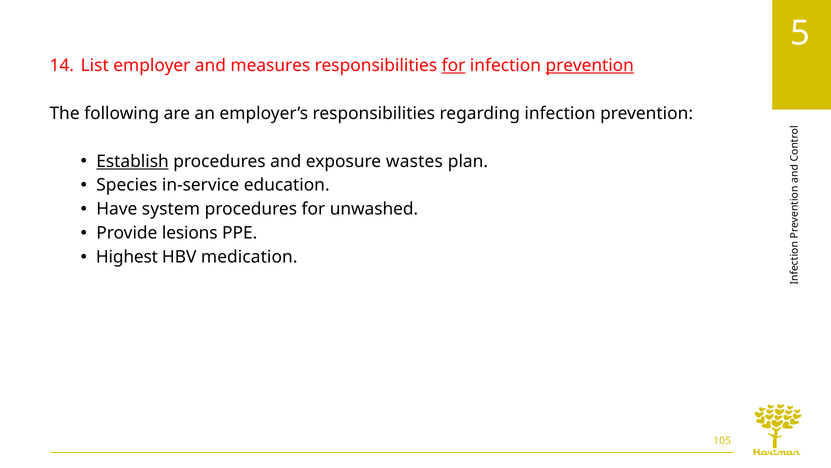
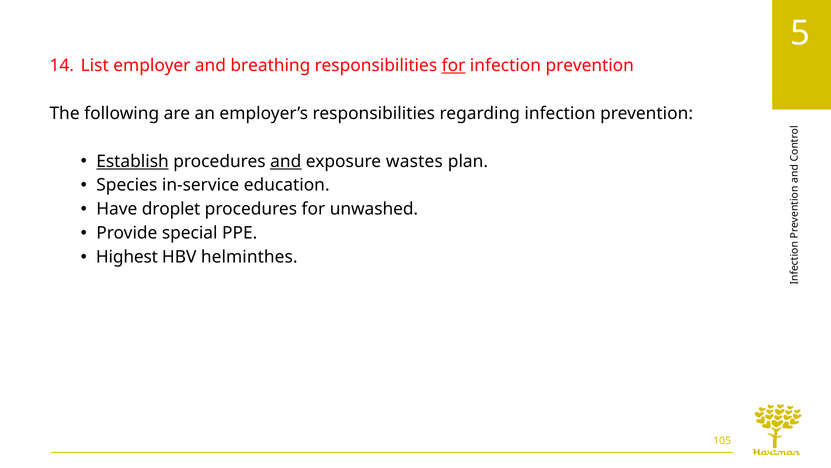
measures: measures -> breathing (270, 66)
prevention underline: present -> none (590, 66)
and underline: none -> present (286, 161)
system: system -> droplet (171, 209)
lesions: lesions -> special (190, 233)
medication: medication -> helminthes (249, 257)
